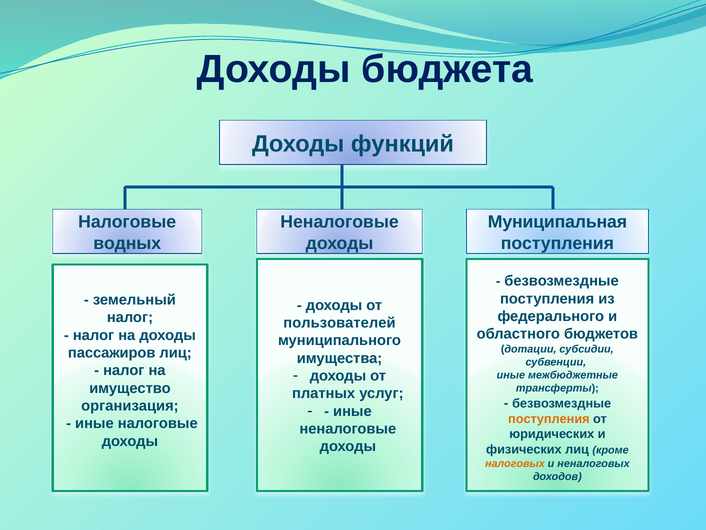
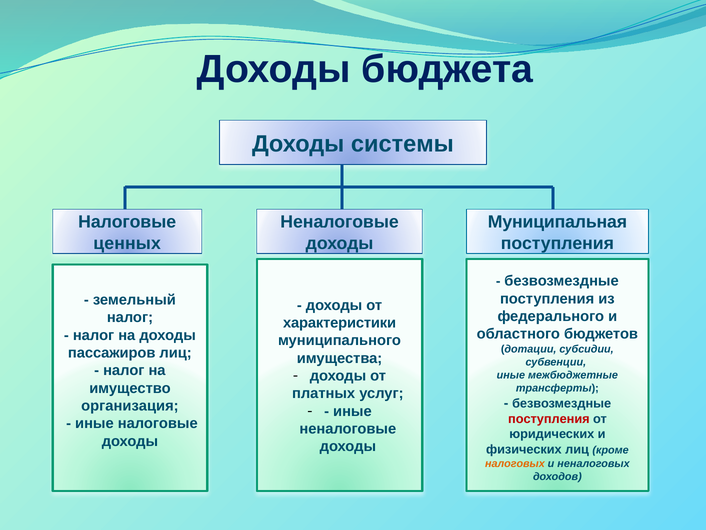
функций: функций -> системы (402, 144)
водных: водных -> ценных (127, 243)
пользователей: пользователей -> характеристики (340, 323)
поступления colour: orange -> red (549, 418)
